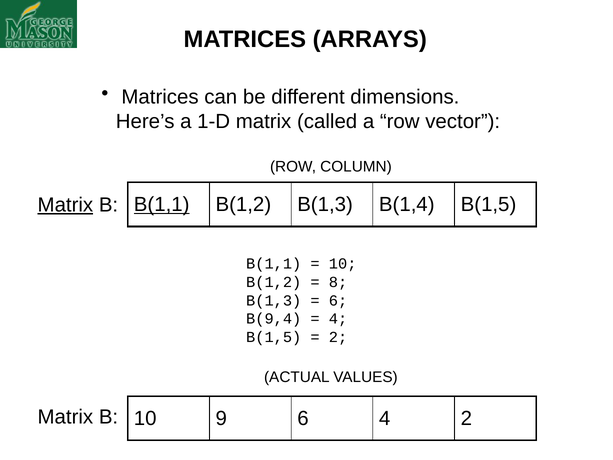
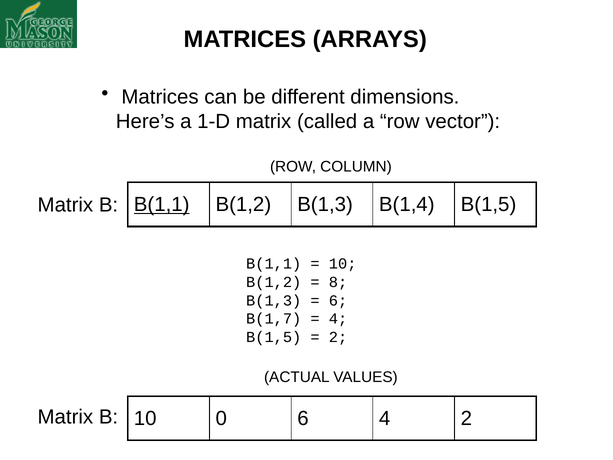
Matrix underline: present -> none (65, 205)
B(9,4: B(9,4 -> B(1,7 (274, 319)
9: 9 -> 0 (221, 418)
